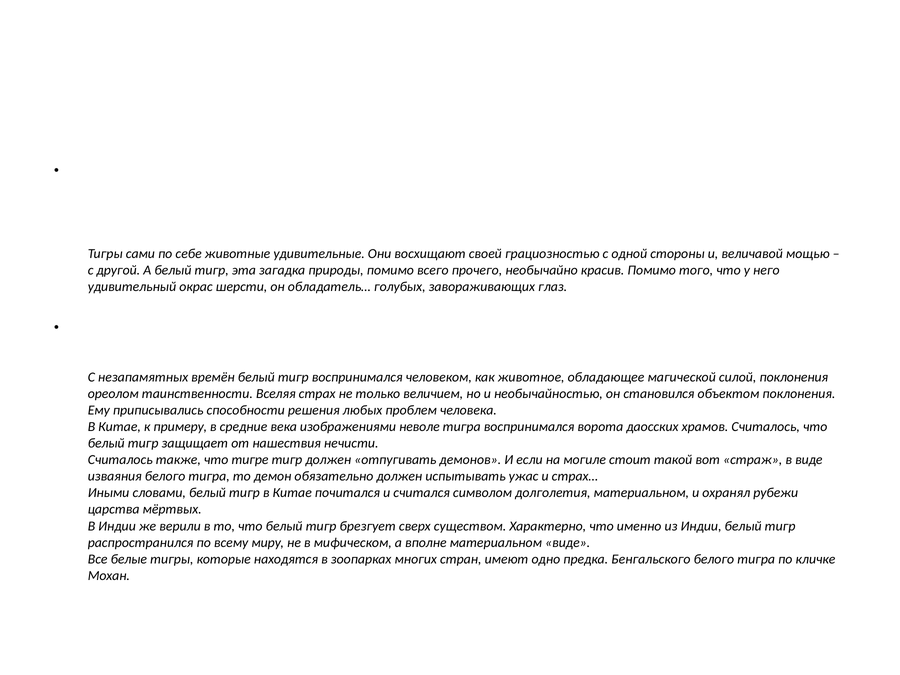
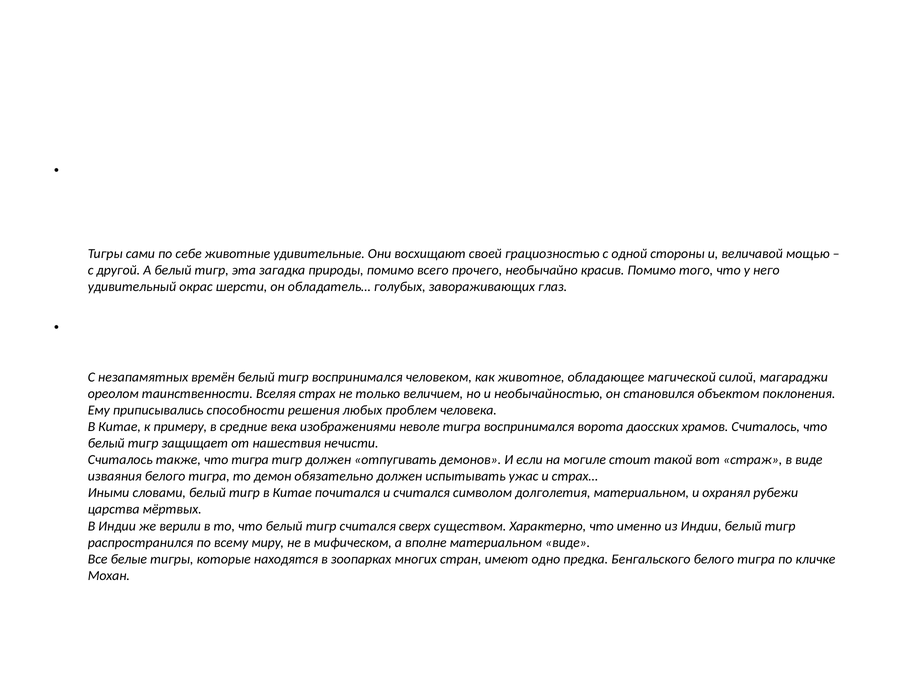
силой поклонения: поклонения -> магараджи (794, 377)
что тигре: тигре -> тигра (250, 460)
тигр брезгует: брезгует -> считался (368, 526)
